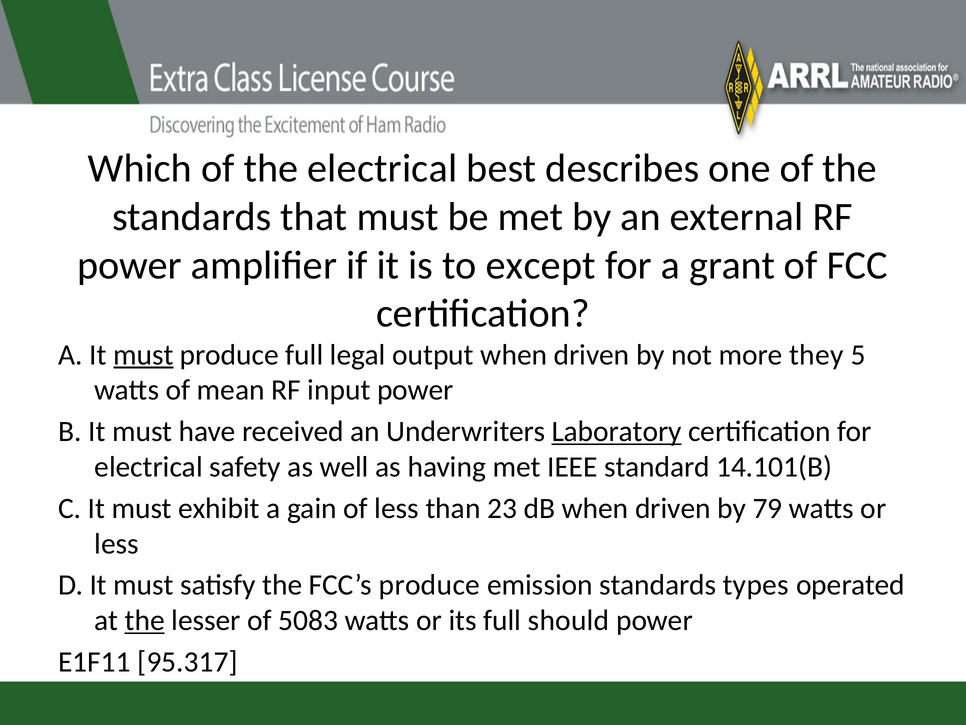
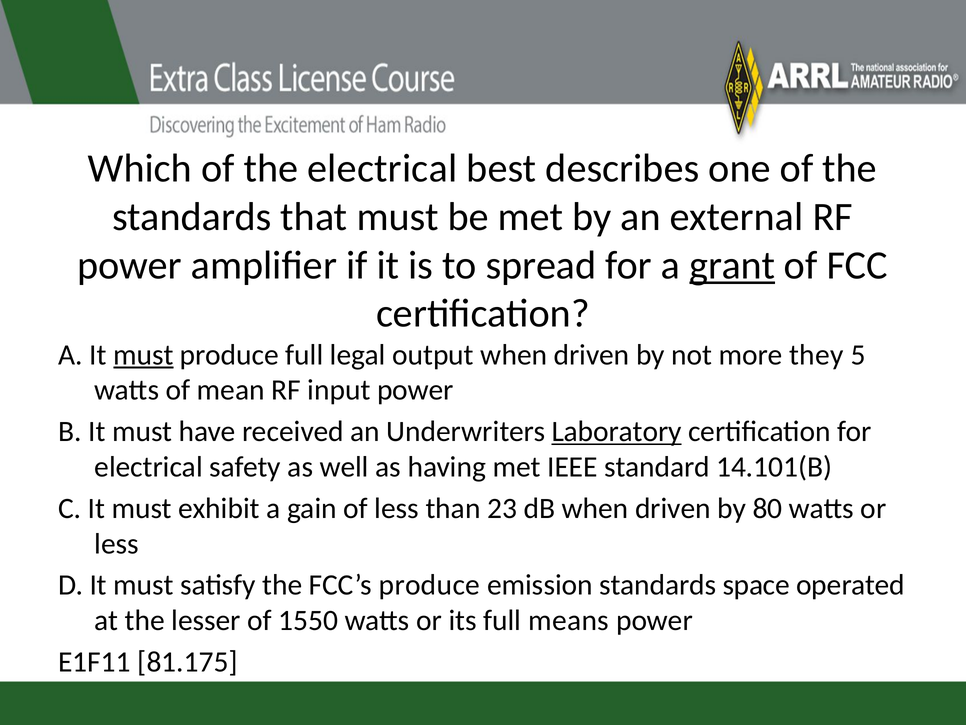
except: except -> spread (541, 265)
grant underline: none -> present (732, 265)
79: 79 -> 80 (768, 508)
types: types -> space (756, 585)
the underline: present -> none (145, 620)
5083: 5083 -> 1550 (308, 620)
should: should -> means (569, 620)
95.317: 95.317 -> 81.175 (188, 661)
